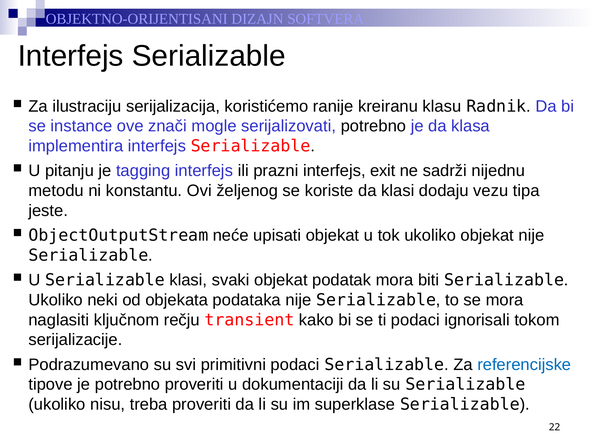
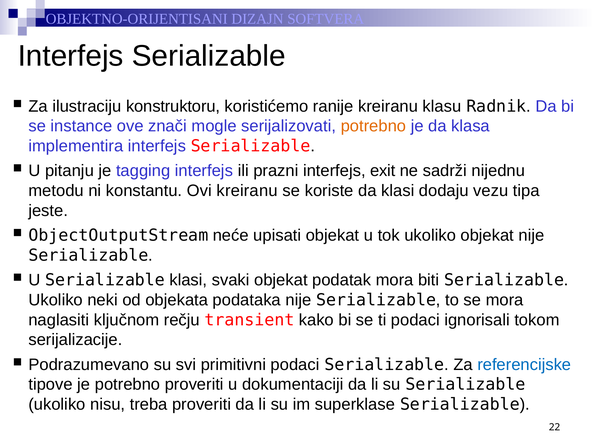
serijalizacija: serijalizacija -> konstruktoru (173, 106)
potrebno colour: black -> orange (373, 126)
Ovi željenog: željenog -> kreiranu (247, 191)
